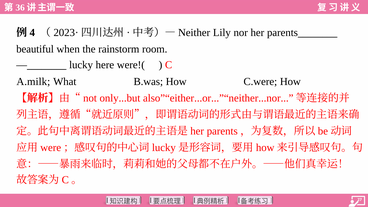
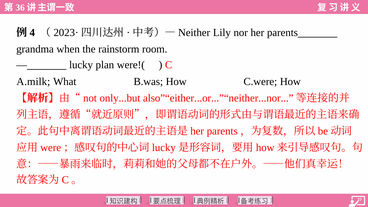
beautiful: beautiful -> grandma (35, 49)
here: here -> plan (105, 65)
